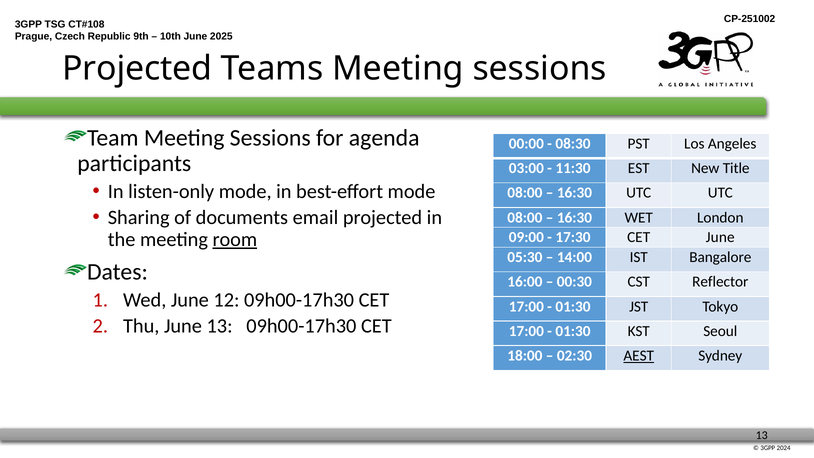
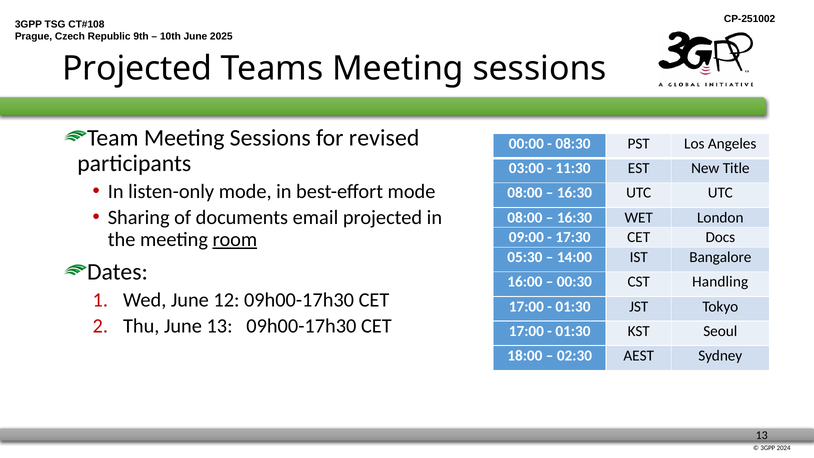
agenda: agenda -> revised (384, 138)
CET June: June -> Docs (720, 237)
Reflector: Reflector -> Handling (720, 282)
AEST underline: present -> none (639, 356)
